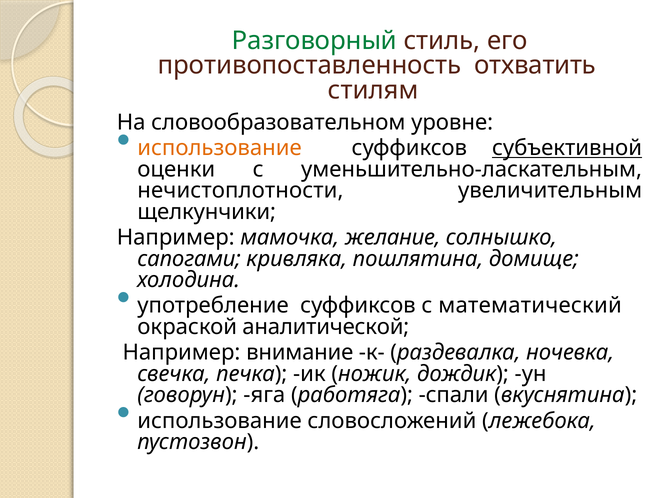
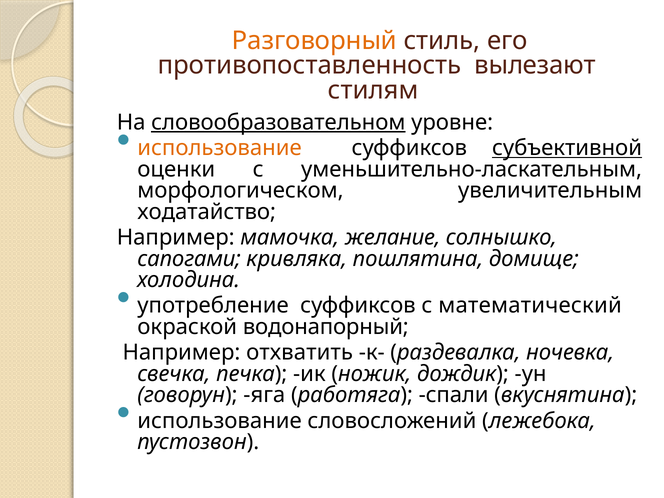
Разговорный colour: green -> orange (314, 40)
отхватить: отхватить -> вылезают (535, 65)
словообразовательном underline: none -> present (278, 122)
нечистоплотности: нечистоплотности -> морфологическом (240, 191)
щелкунчики: щелкунчики -> ходатайство (207, 212)
аналитической: аналитической -> водонапорный (326, 327)
внимание: внимание -> отхватить (300, 353)
